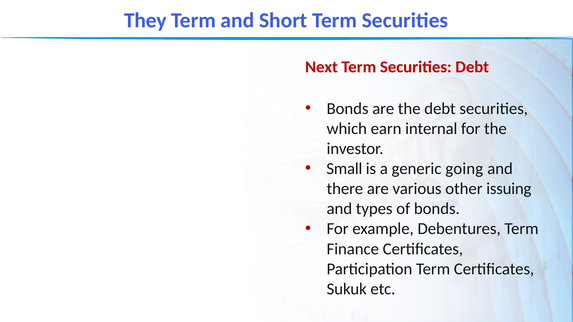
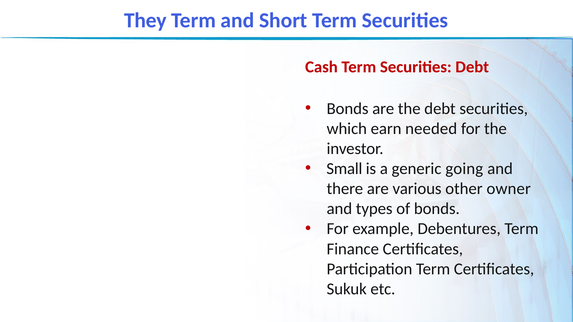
Next: Next -> Cash (321, 67)
internal: internal -> needed (431, 129)
issuing: issuing -> owner (509, 189)
